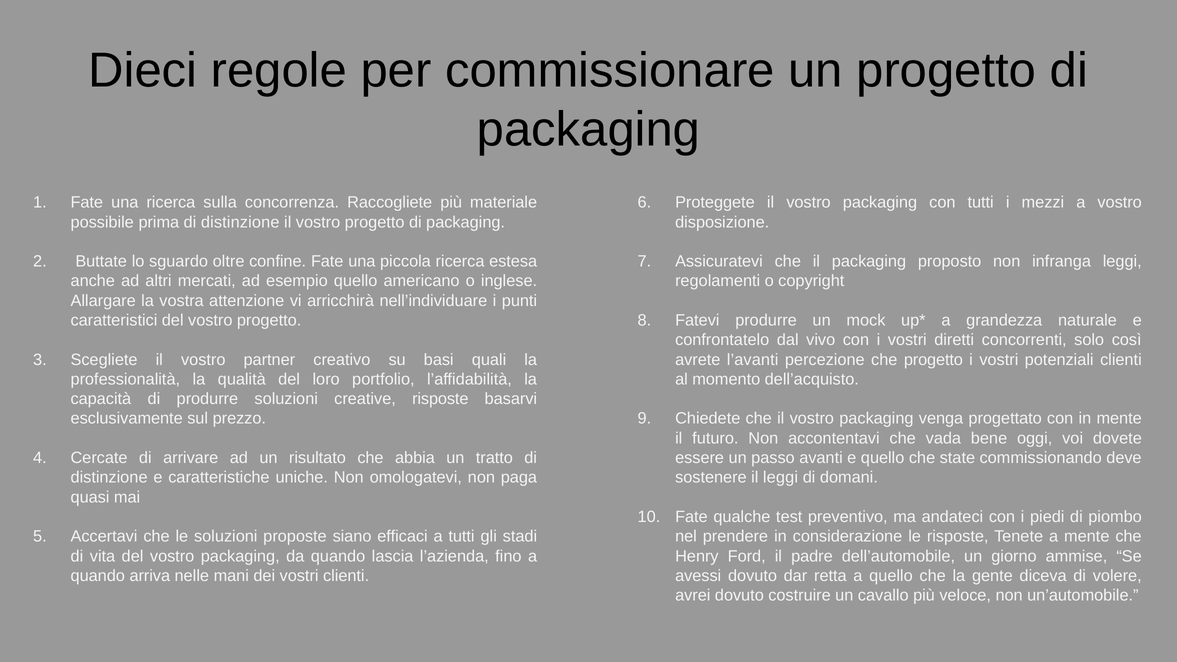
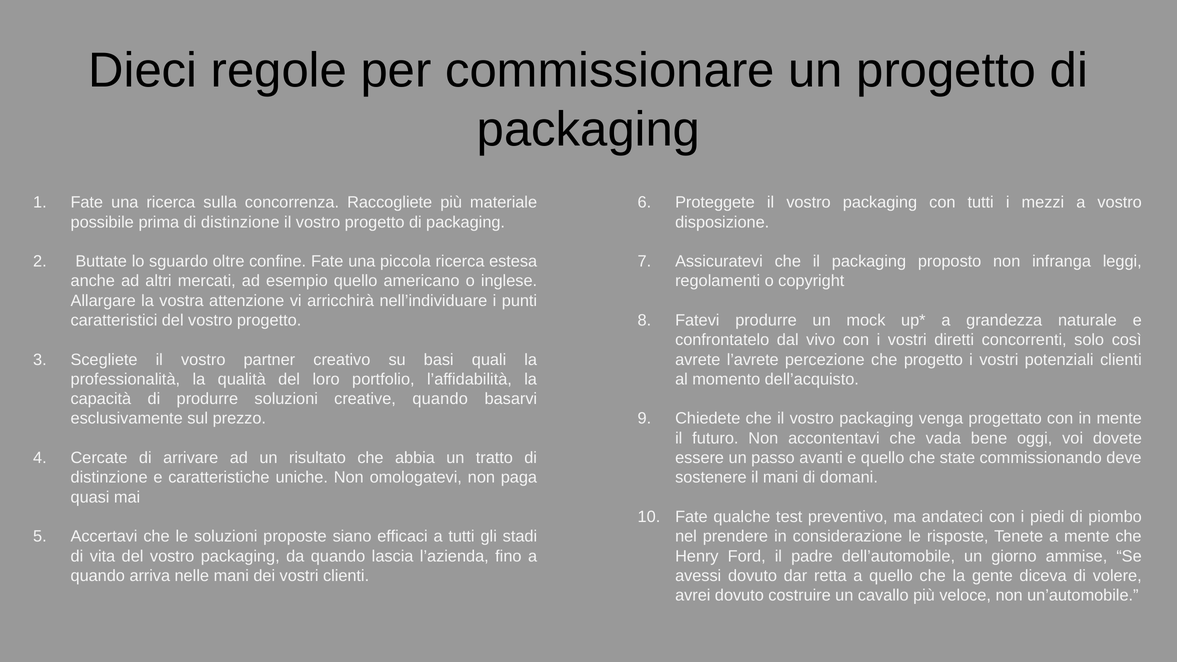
l’avanti: l’avanti -> l’avrete (753, 360)
creative risposte: risposte -> quando (440, 399)
il leggi: leggi -> mani (781, 478)
